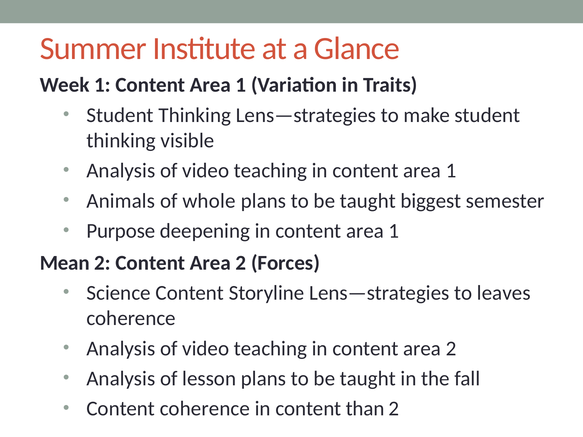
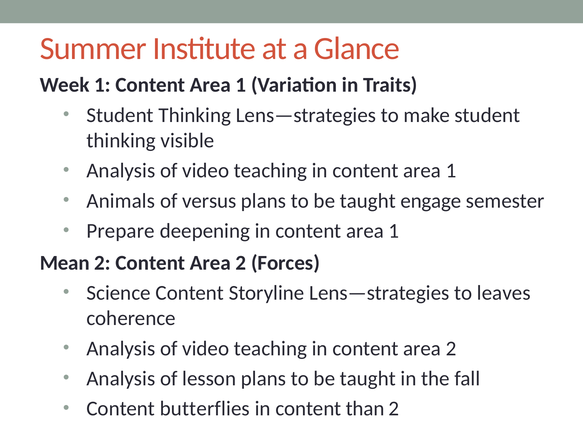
whole: whole -> versus (209, 201)
biggest: biggest -> engage (431, 201)
Purpose: Purpose -> Prepare (121, 231)
Content coherence: coherence -> butterflies (205, 409)
